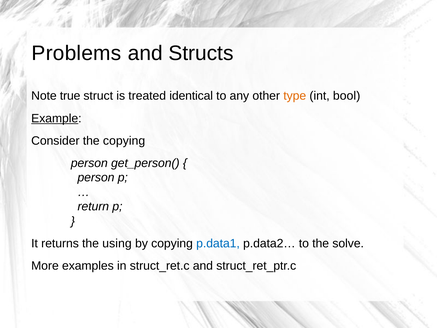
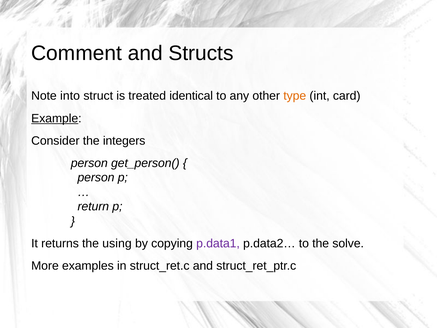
Problems: Problems -> Comment (77, 53)
true: true -> into (70, 96)
bool: bool -> card (347, 96)
the copying: copying -> integers (124, 141)
p.data1 colour: blue -> purple (218, 243)
